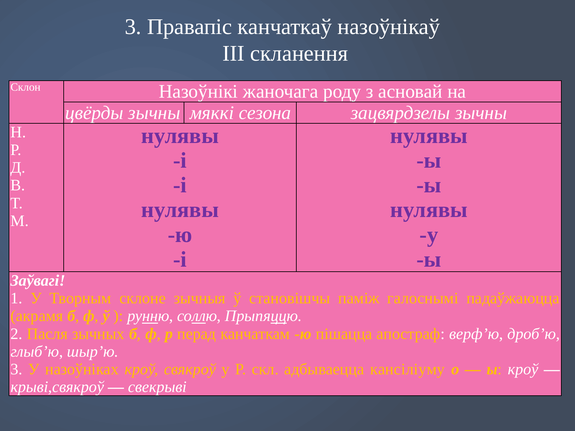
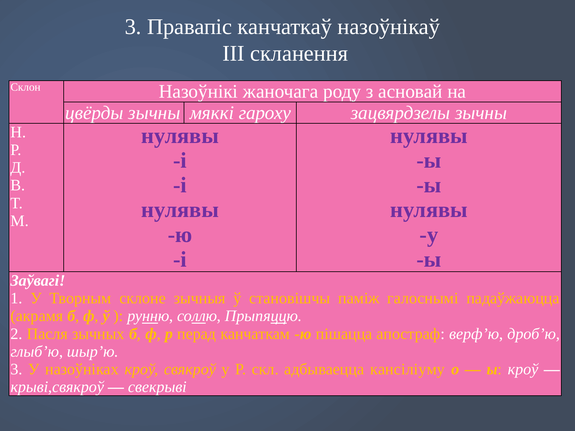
сезона: сезона -> гароху (265, 113)
